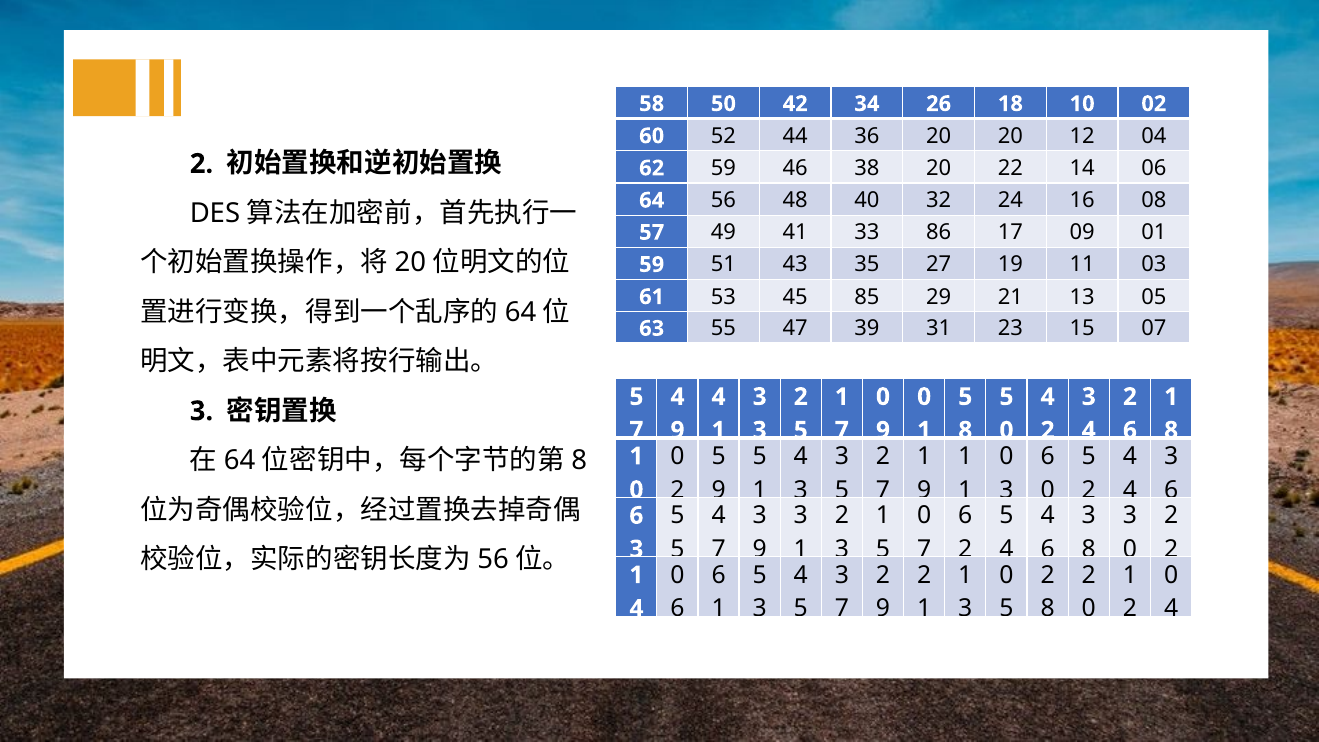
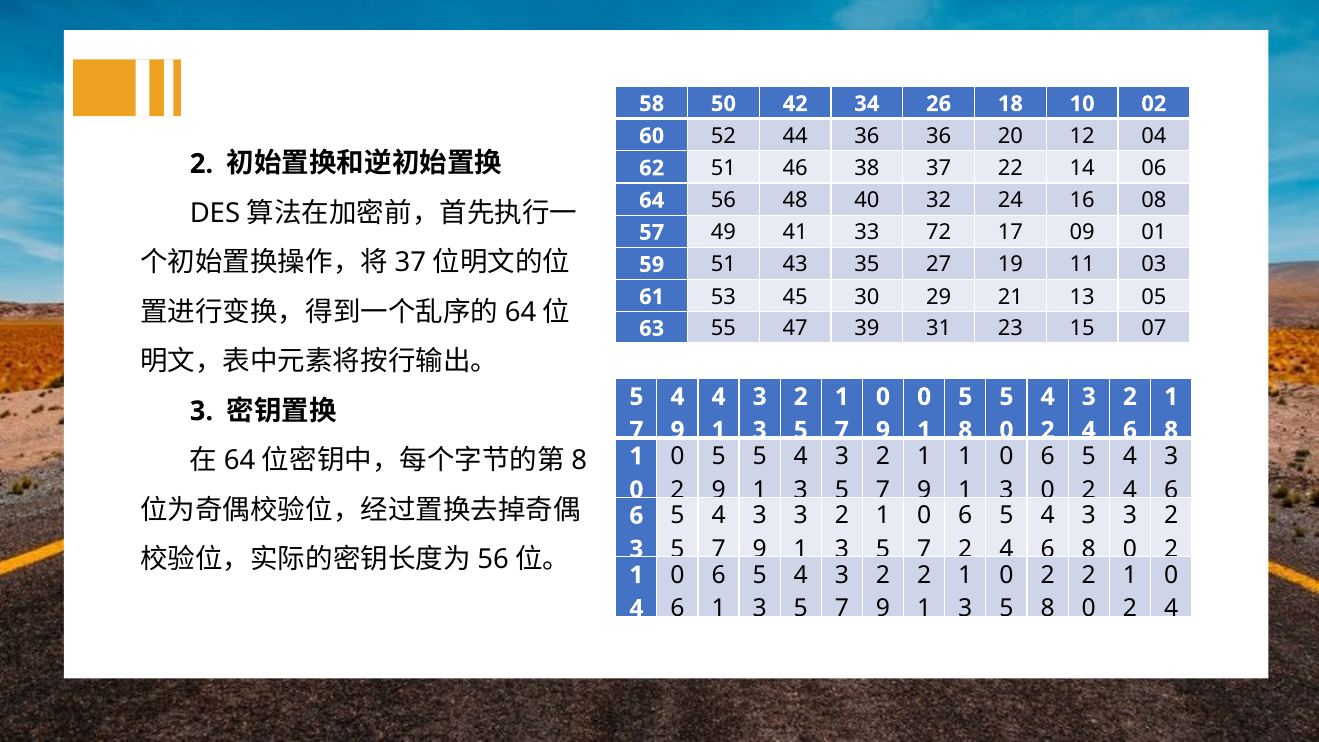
36 20: 20 -> 36 (939, 136)
59: 59 -> 51 (723, 168)
38 20: 20 -> 37 (939, 168)
86: 86 -> 72 (939, 232)
20: 20 -> 37 (410, 263)
85: 85 -> 30 (867, 297)
